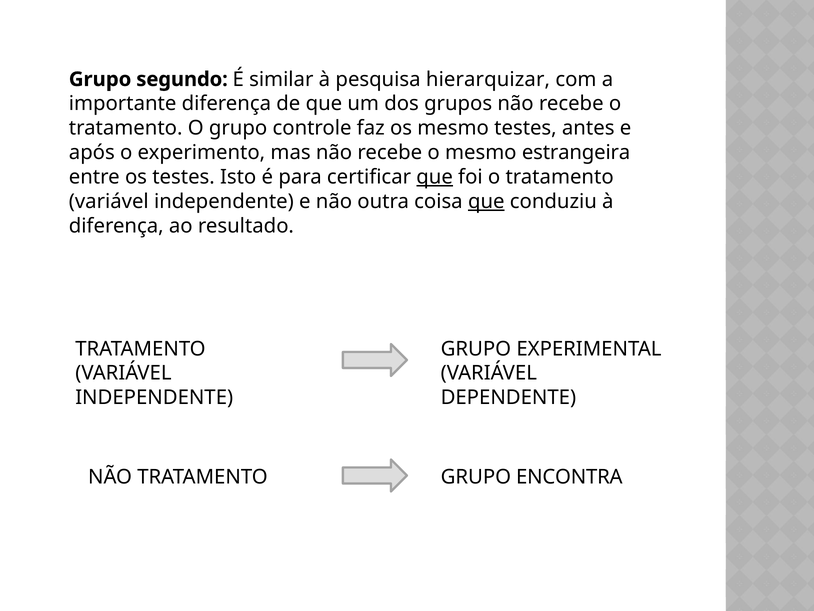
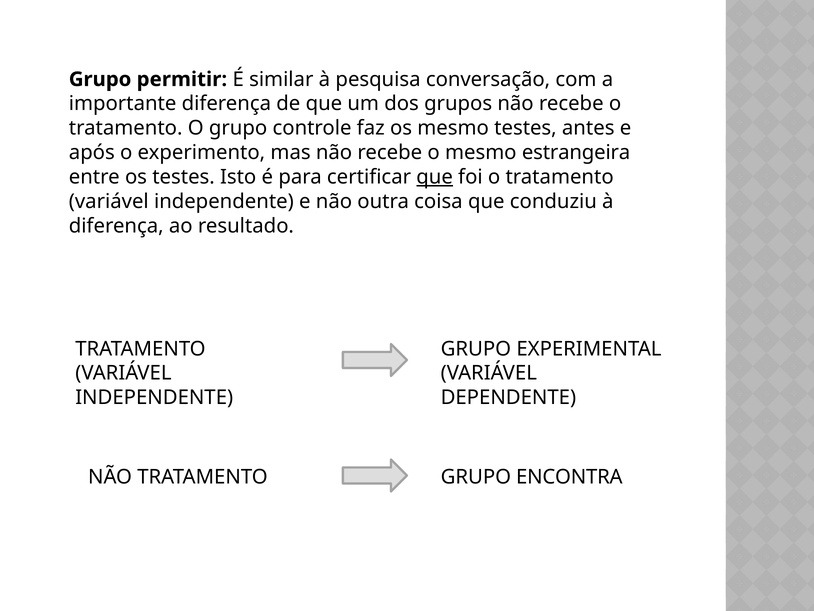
segundo: segundo -> permitir (182, 79)
hierarquizar: hierarquizar -> conversação (488, 79)
que underline: present -> none (486, 201)
